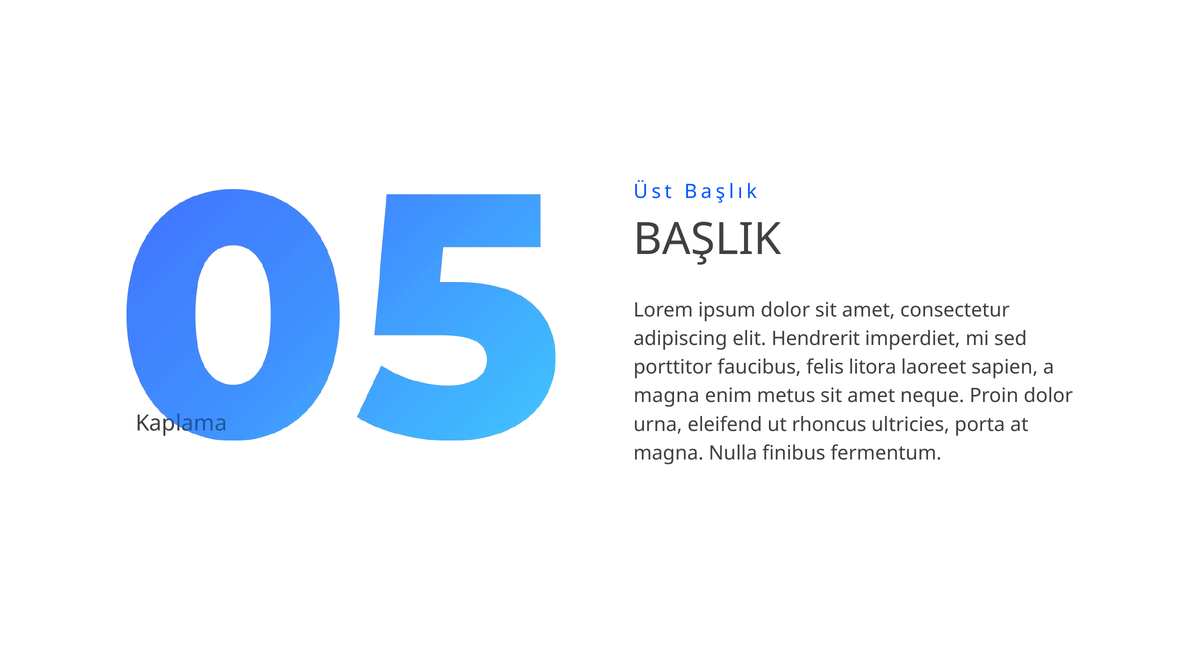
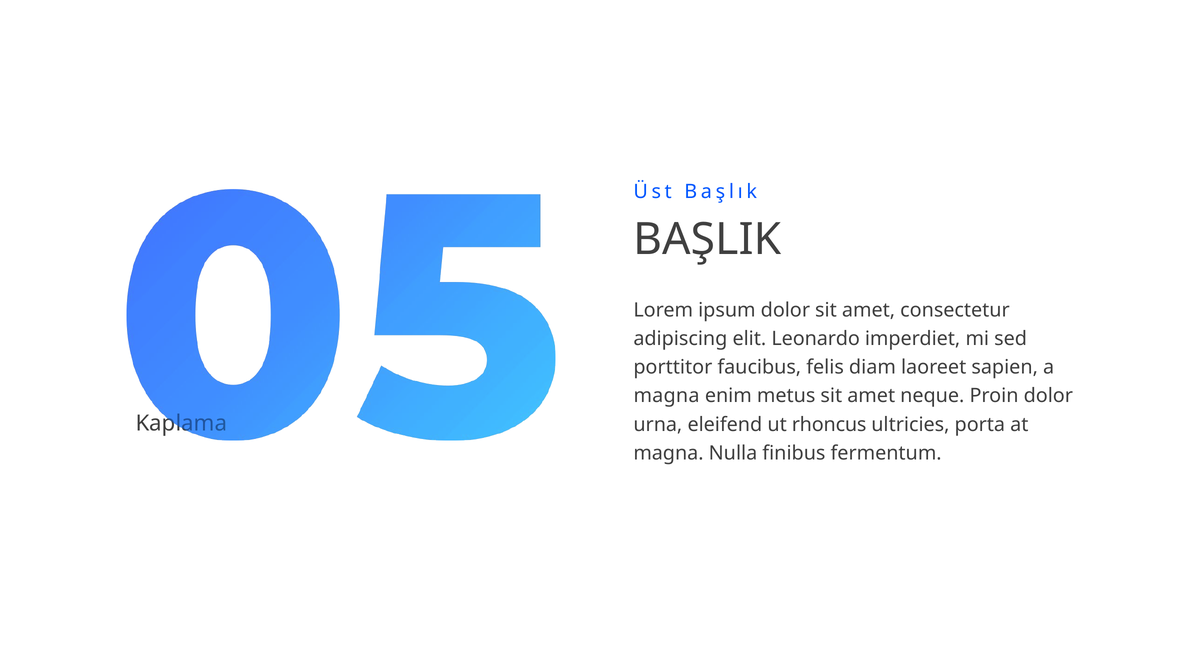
Hendrerit: Hendrerit -> Leonardo (816, 339)
litora: litora -> diam (872, 368)
